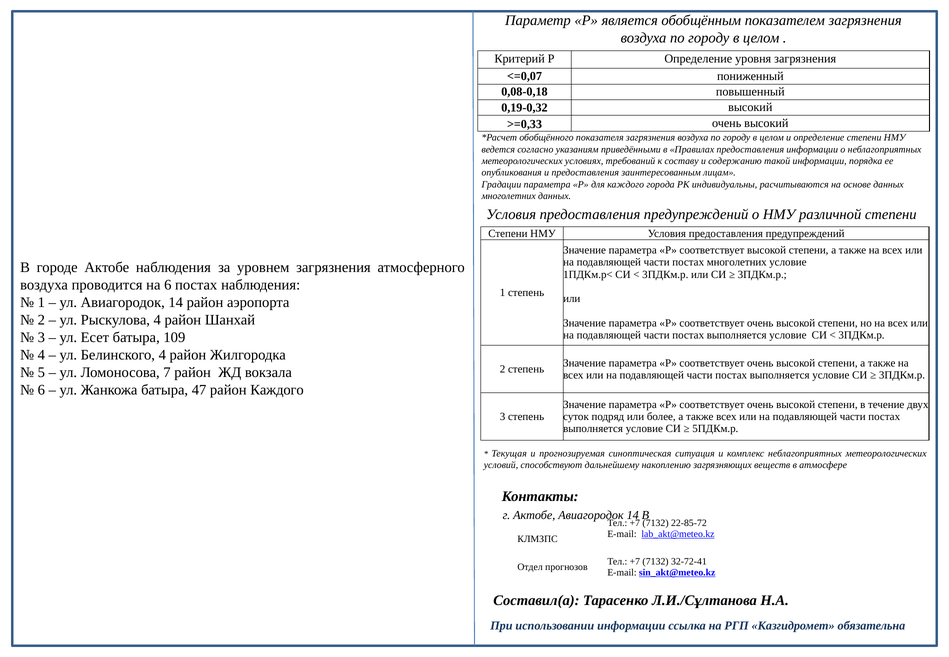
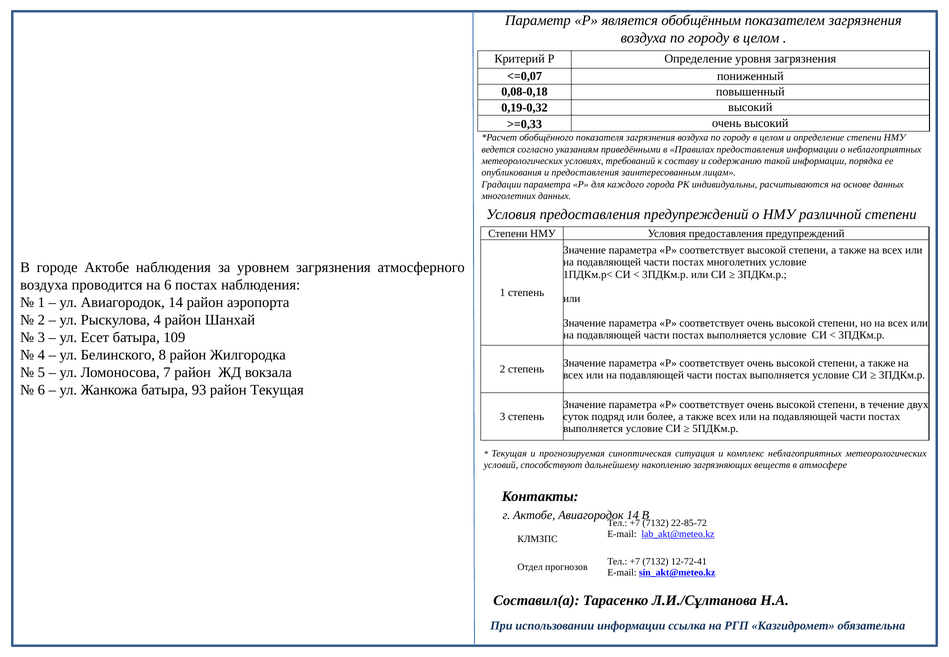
Белинского 4: 4 -> 8 (162, 355)
47: 47 -> 93 (199, 390)
район Каждого: Каждого -> Текущая (277, 390)
32-72-41: 32-72-41 -> 12-72-41 (689, 562)
